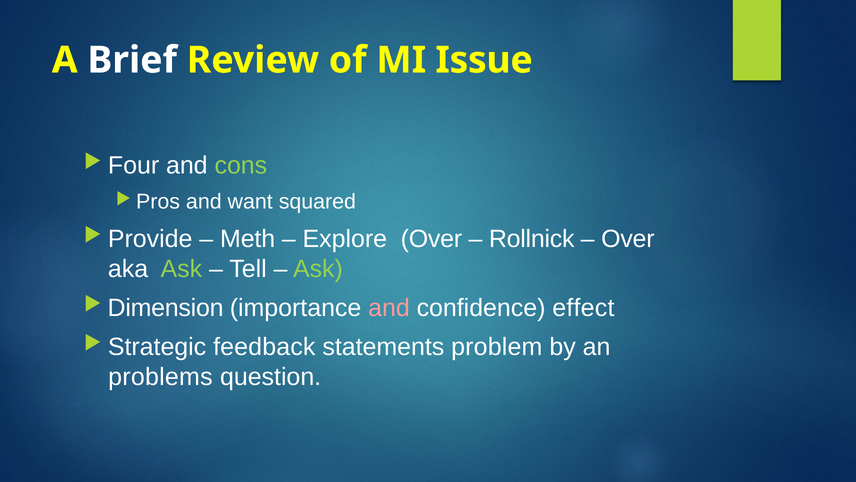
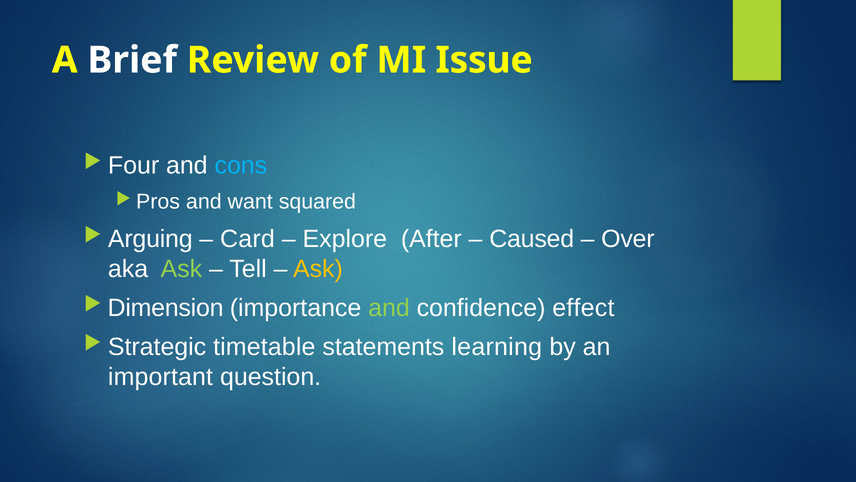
cons colour: light green -> light blue (241, 165)
Provide: Provide -> Arguing (150, 239)
Meth: Meth -> Card (247, 239)
Explore Over: Over -> After (431, 239)
Rollnick: Rollnick -> Caused (532, 239)
Ask colour: light green -> yellow (318, 269)
and colour: pink -> light green (389, 308)
feedback: feedback -> timetable (264, 346)
problem: problem -> learning (497, 346)
problems: problems -> important (161, 376)
